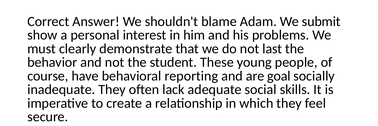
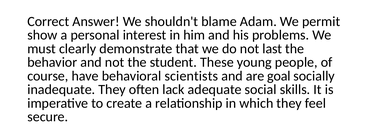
submit: submit -> permit (321, 21)
reporting: reporting -> scientists (191, 76)
